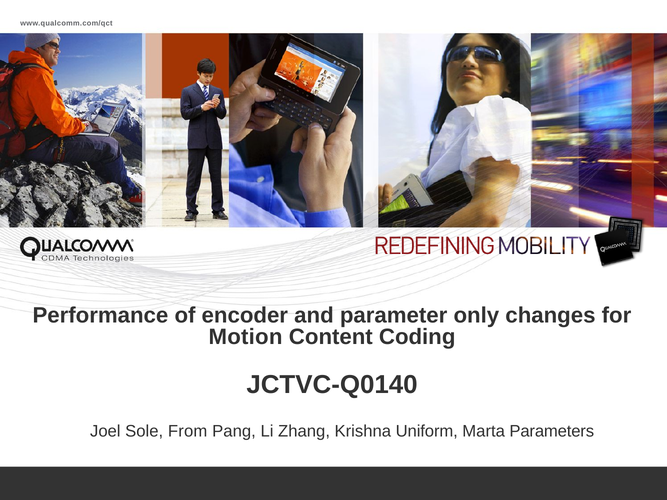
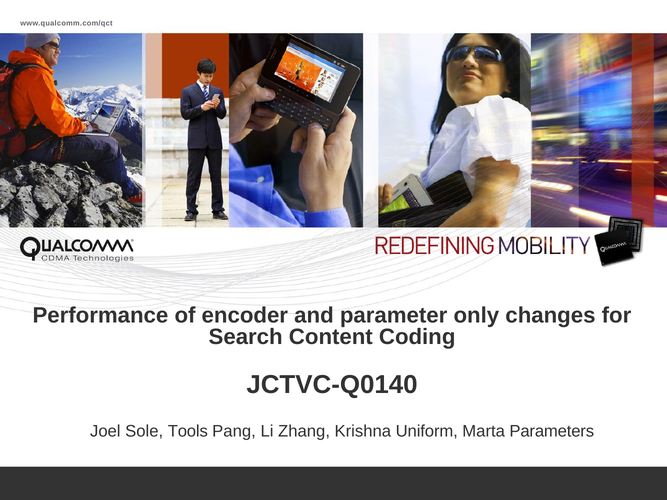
Motion: Motion -> Search (246, 337)
From: From -> Tools (188, 431)
